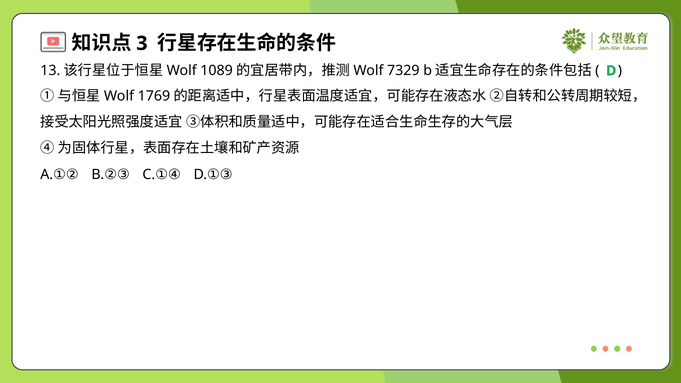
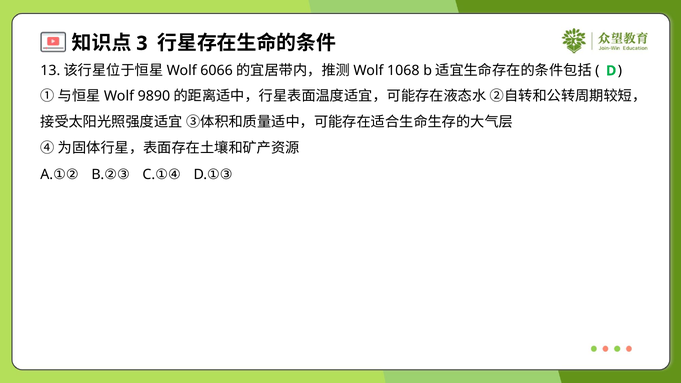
1089: 1089 -> 6066 (217, 71)
7329: 7329 -> 1068 (403, 71)
1769: 1769 -> 9890 (154, 96)
